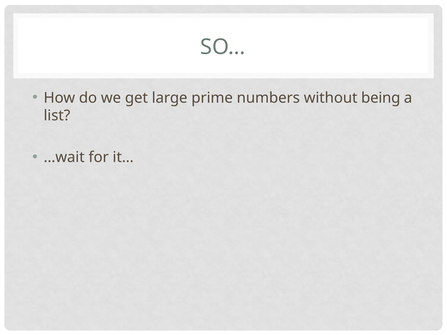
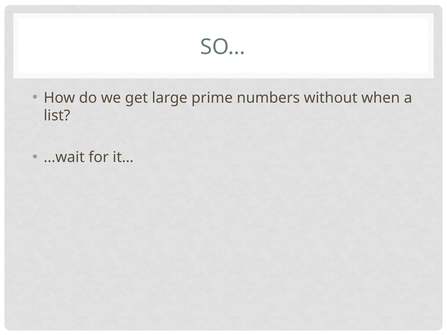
being: being -> when (381, 98)
